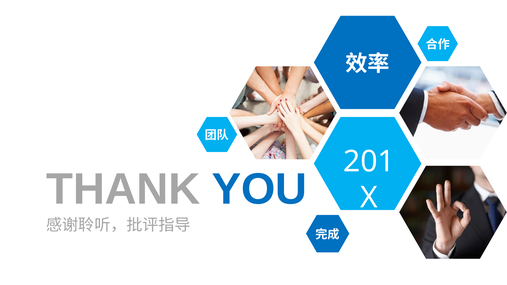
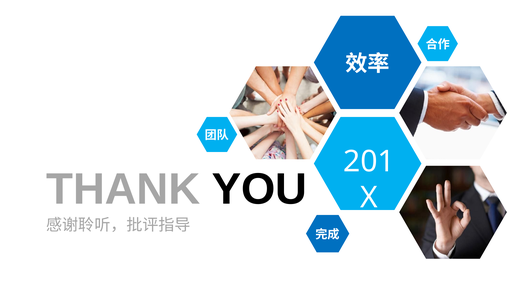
YOU colour: blue -> black (259, 189)
